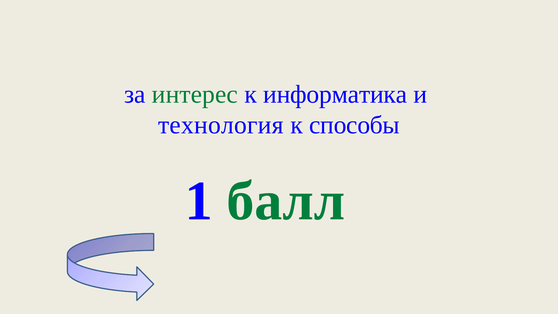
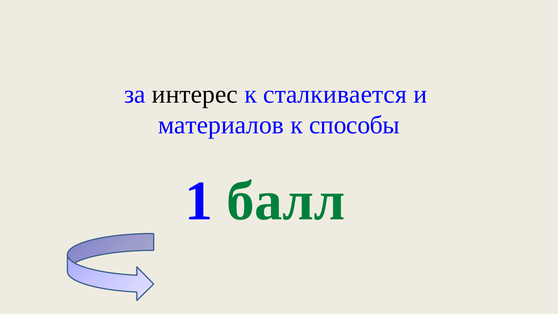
интерес colour: green -> black (195, 94)
информатика: информатика -> сталкивается (335, 94)
технология: технология -> материалов (221, 125)
